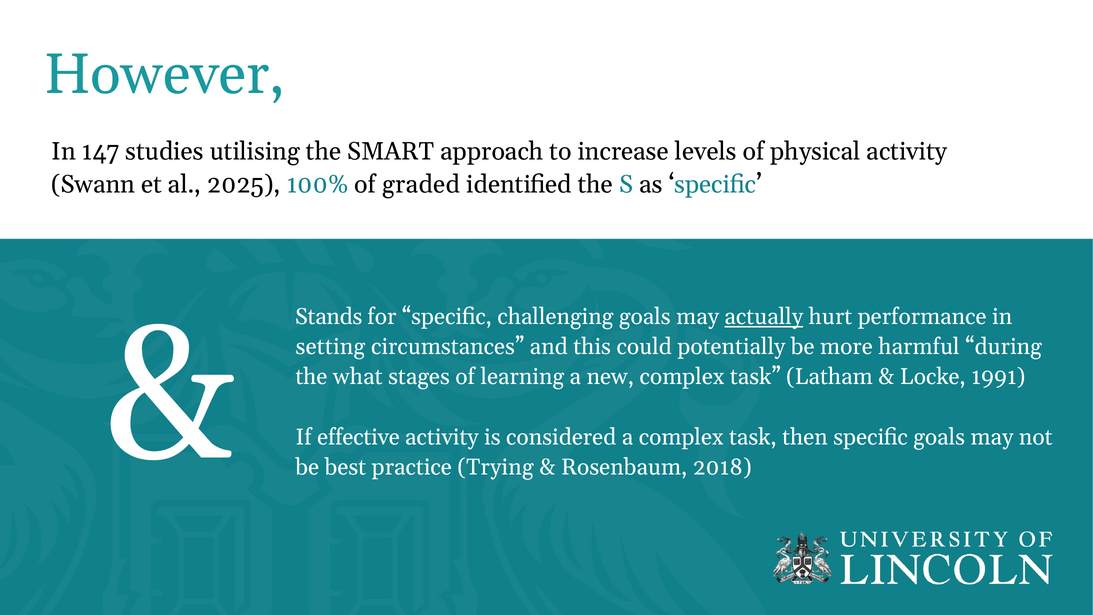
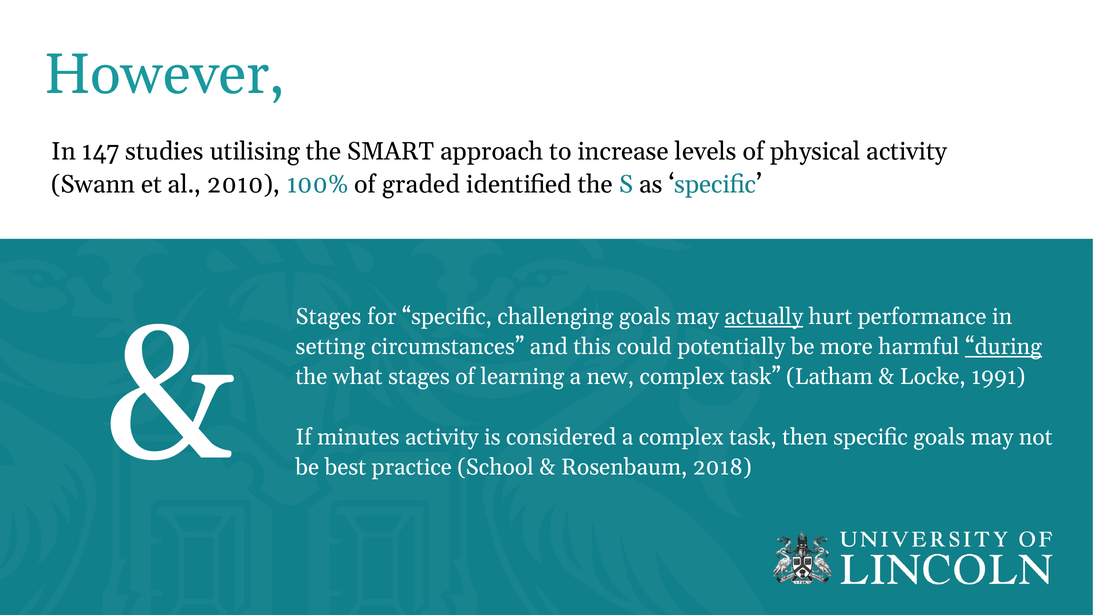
2025: 2025 -> 2010 (244, 185)
Stands: Stands -> Stages (329, 317)
during underline: none -> present (1003, 347)
effective: effective -> minutes (358, 437)
Trying: Trying -> School (496, 467)
